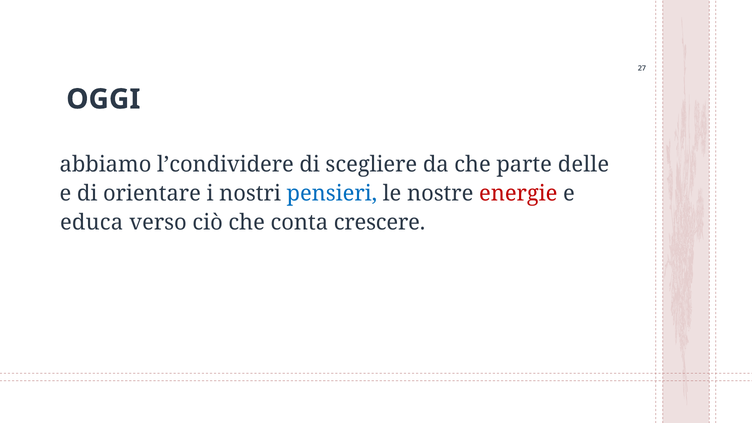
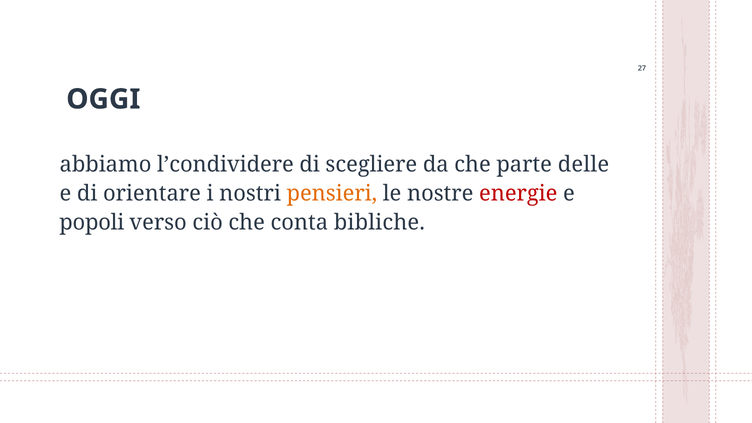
pensieri colour: blue -> orange (332, 193)
educa: educa -> popoli (92, 222)
crescere: crescere -> bibliche (379, 222)
